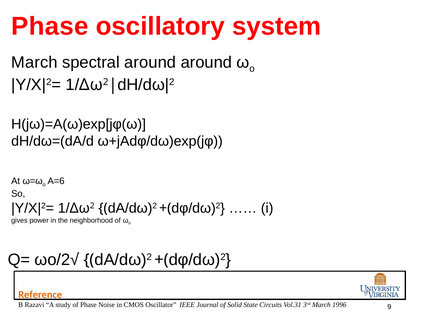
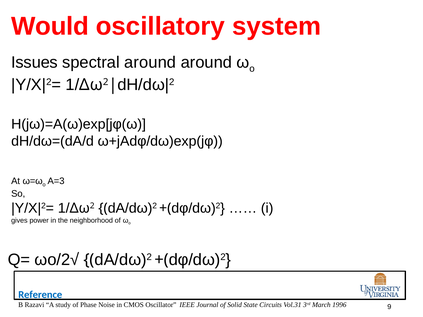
Phase: Phase -> Would (50, 26)
March: March -> Issues (35, 62)
A=6: A=6 -> A=3 (56, 181)
Reference colour: orange -> blue (40, 295)
